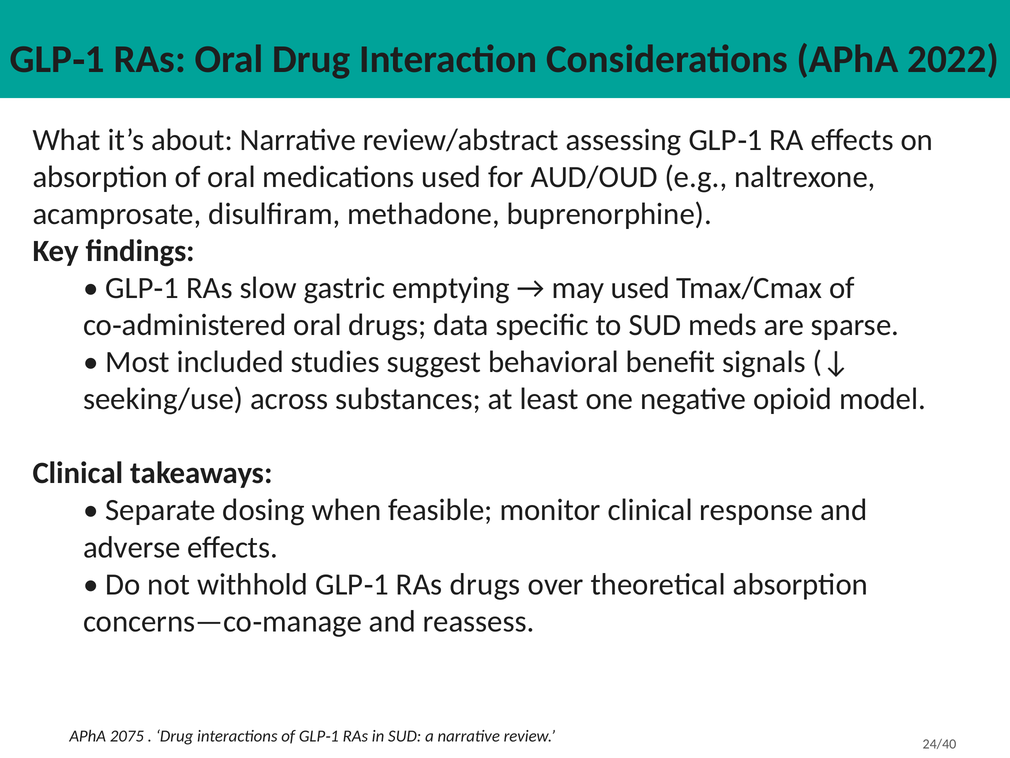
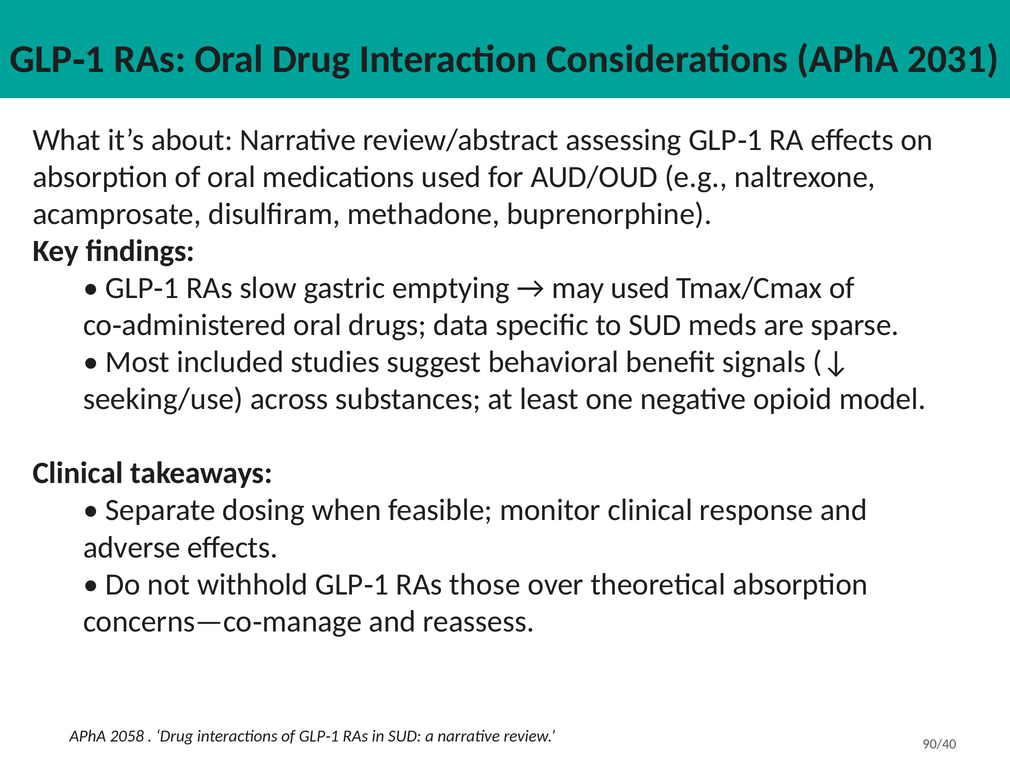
2022: 2022 -> 2031 (953, 59)
RAs drugs: drugs -> those (485, 584)
2075: 2075 -> 2058 (127, 736)
24/40: 24/40 -> 90/40 (939, 744)
